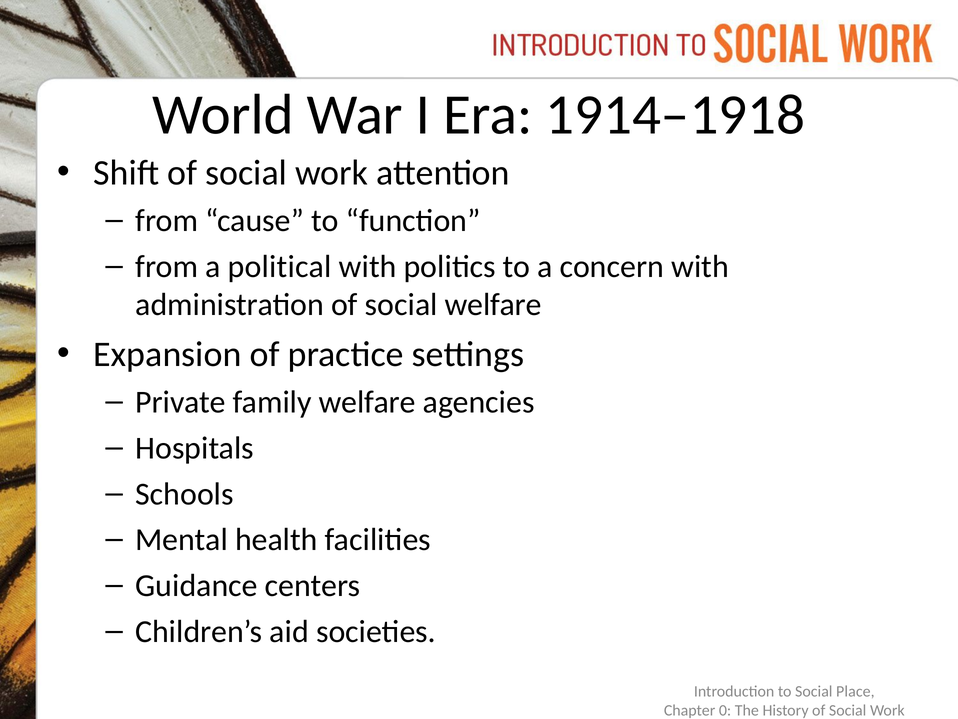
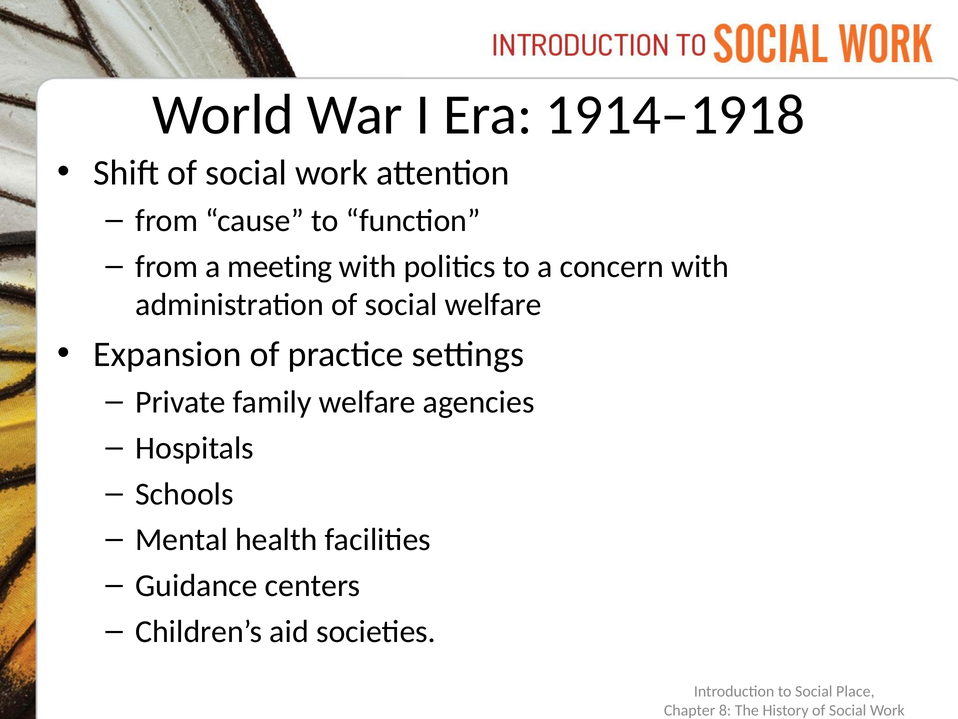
political: political -> meeting (280, 266)
0: 0 -> 8 (725, 710)
